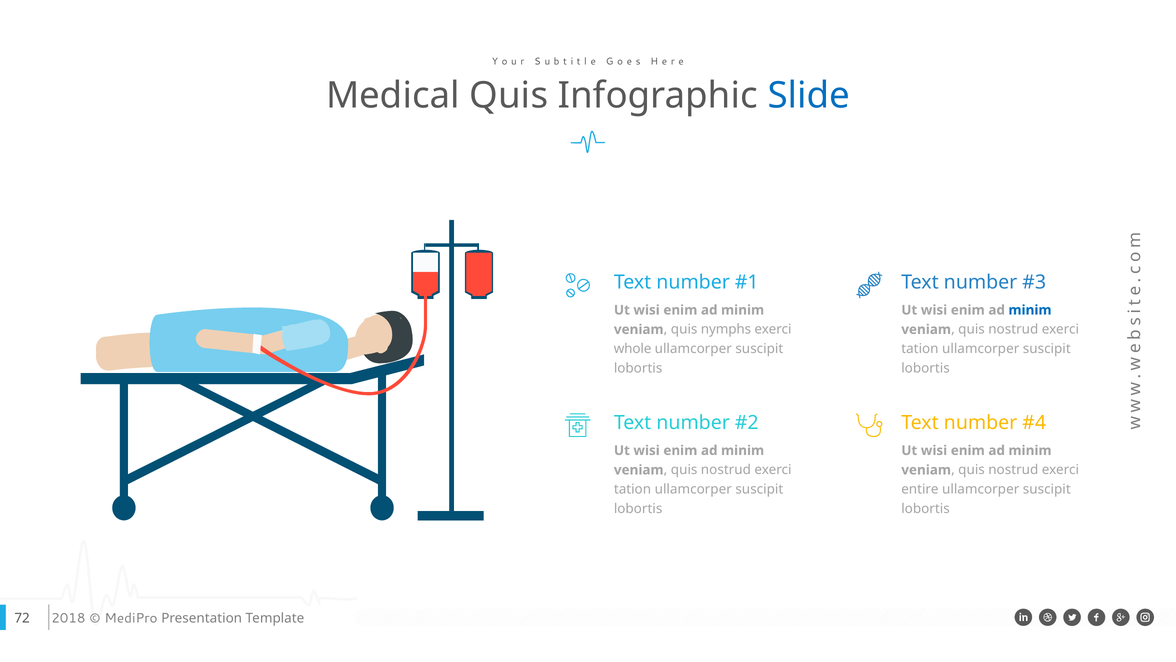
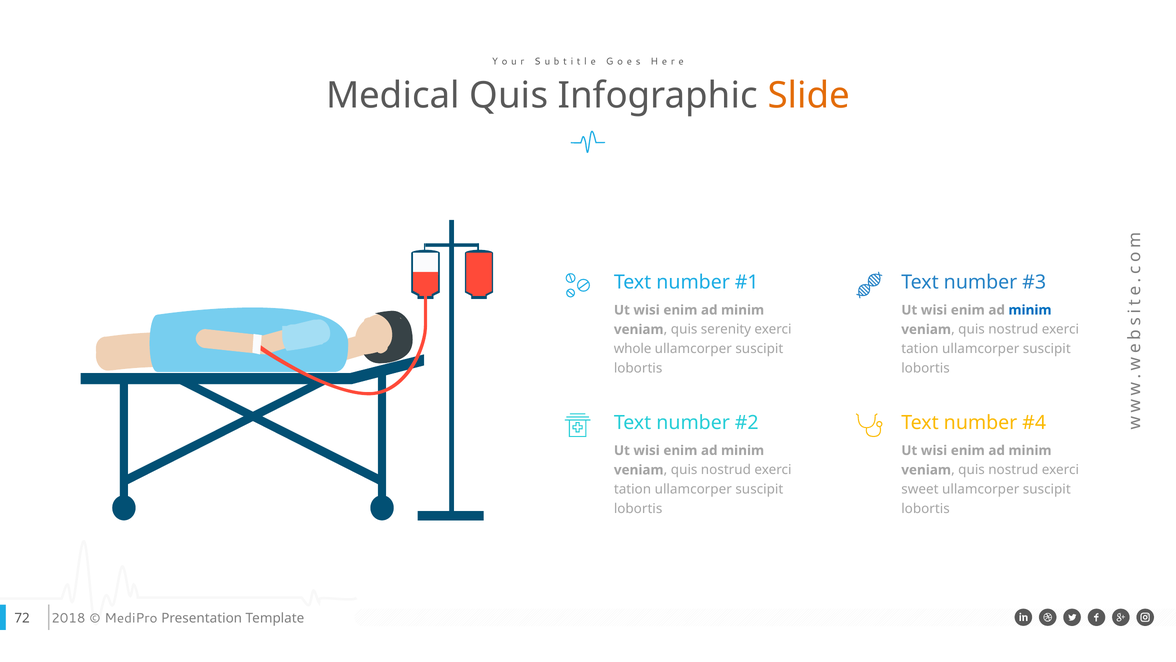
Slide colour: blue -> orange (809, 96)
nymphs: nymphs -> serenity (726, 329)
entire: entire -> sweet (920, 489)
